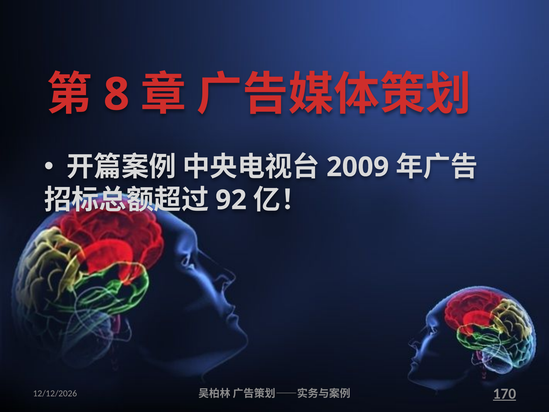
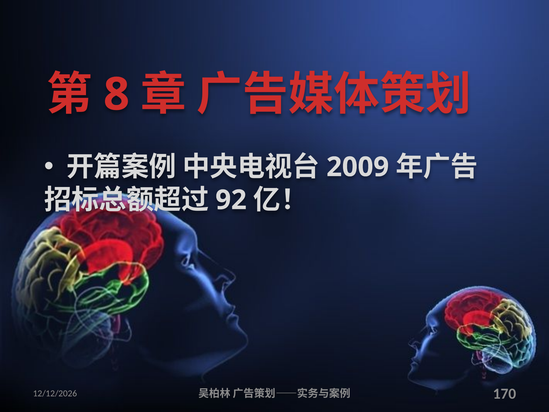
170 underline: present -> none (504, 393)
